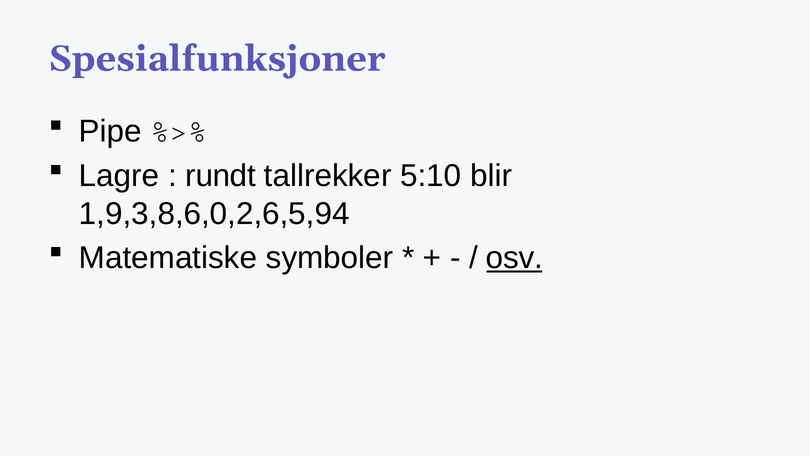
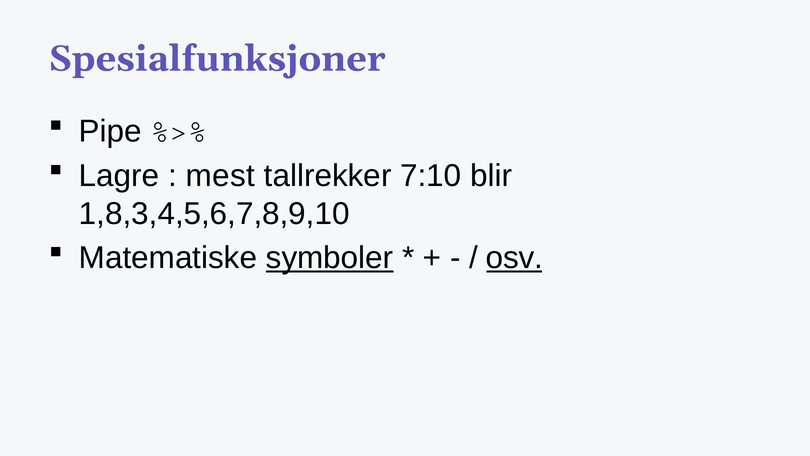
rundt: rundt -> mest (220, 176)
5:10: 5:10 -> 7:10 (431, 176)
1,9,3,8,6,0,2,6,5,94: 1,9,3,8,6,0,2,6,5,94 -> 1,8,3,4,5,6,7,8,9,10 (214, 213)
symboler underline: none -> present (330, 258)
